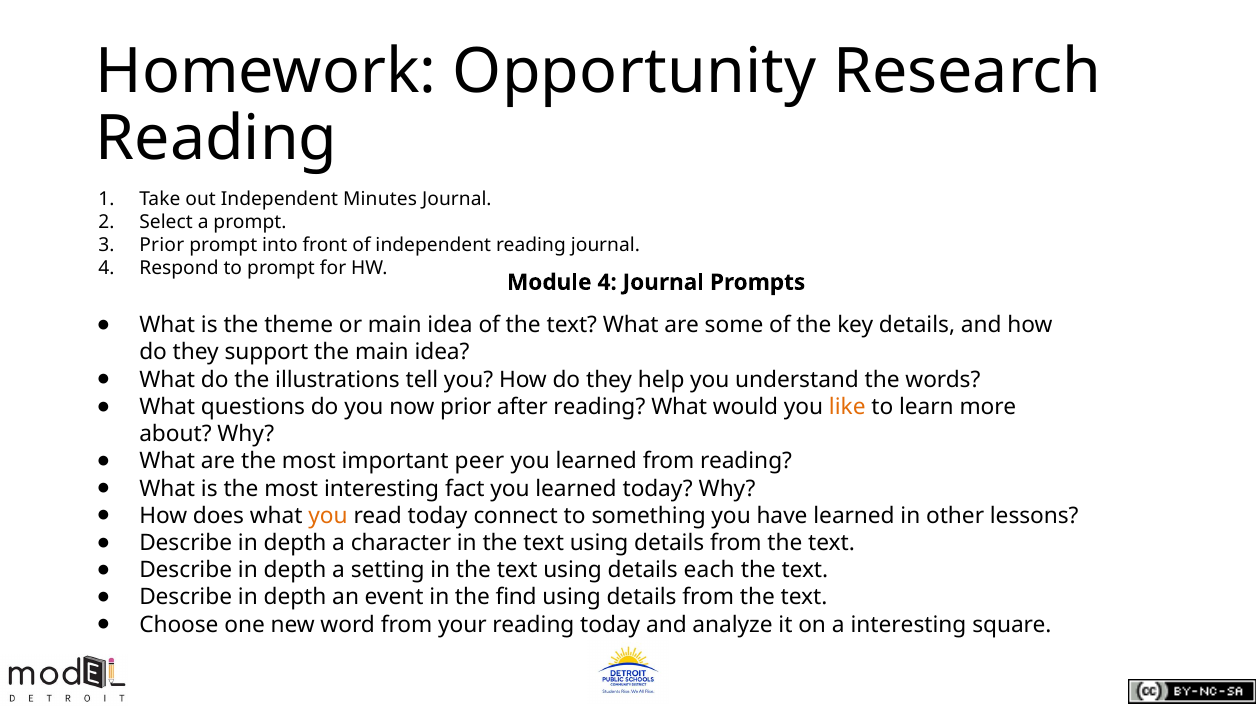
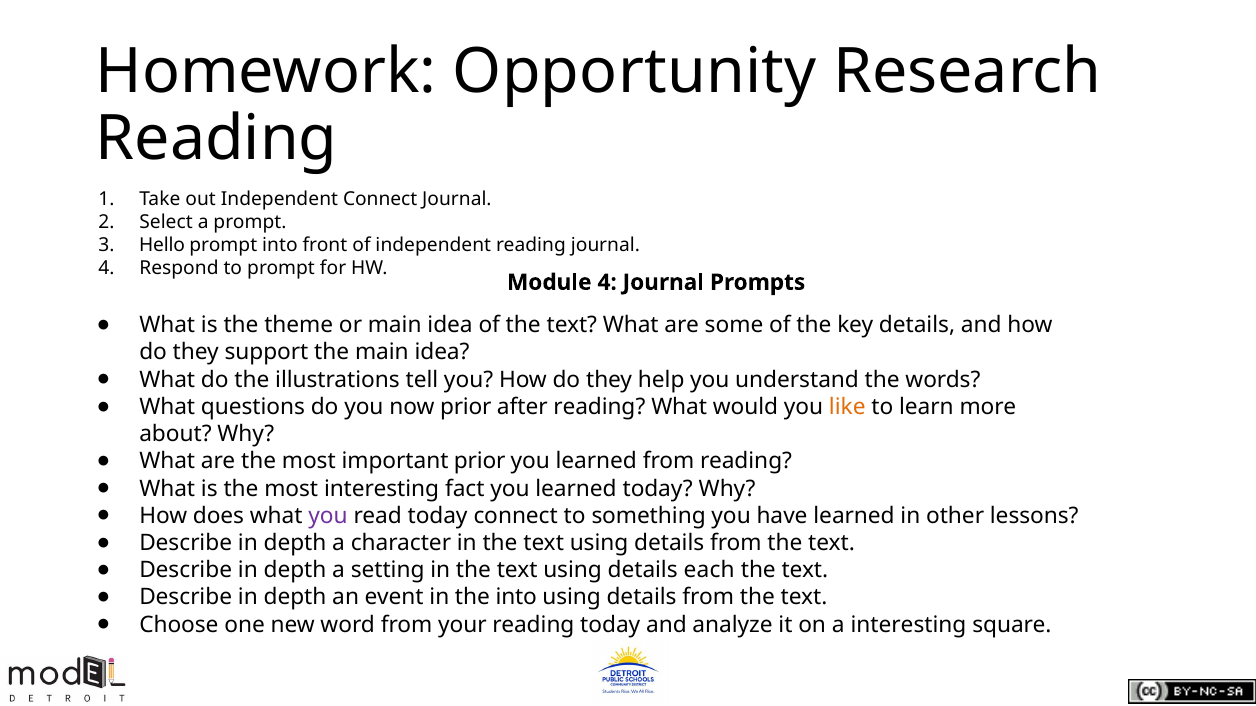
Independent Minutes: Minutes -> Connect (380, 200)
Prior: Prior -> Hello (162, 246)
important peer: peer -> prior (480, 462)
you colour: orange -> purple (328, 516)
the find: find -> into (516, 598)
